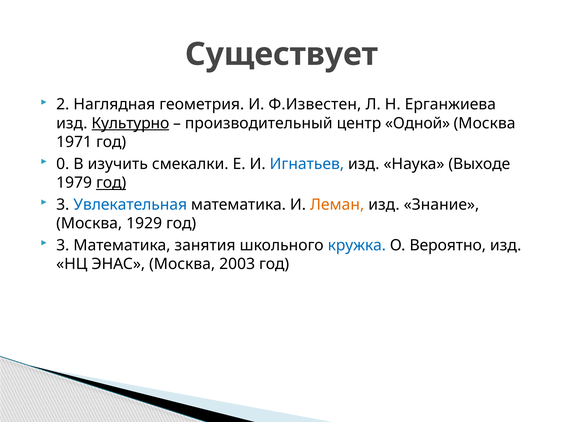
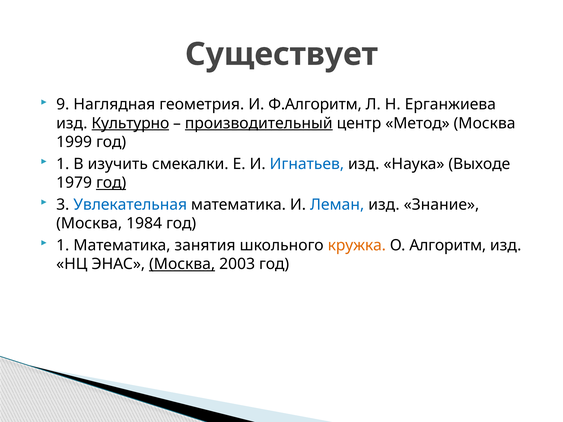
2: 2 -> 9 (63, 104)
Ф.Известен: Ф.Известен -> Ф.Алгоритм (315, 104)
производительный underline: none -> present (259, 123)
Одной: Одной -> Метод (418, 123)
1971: 1971 -> 1999 (74, 142)
0: 0 -> 1 (63, 164)
Леман colour: orange -> blue (337, 205)
1929: 1929 -> 1984 (144, 224)
3: 3 -> 1 (63, 245)
кружка colour: blue -> orange (357, 245)
Вероятно: Вероятно -> Алгоритм (448, 245)
Москва underline: none -> present (182, 264)
